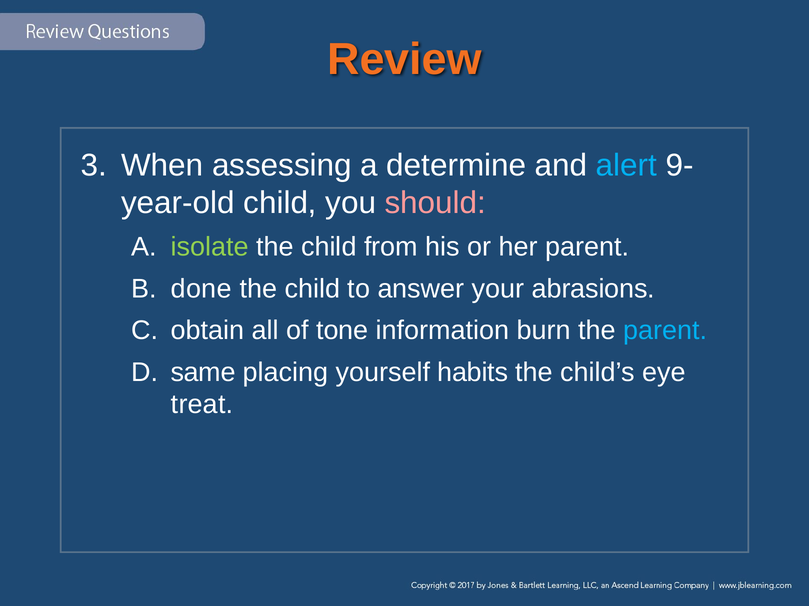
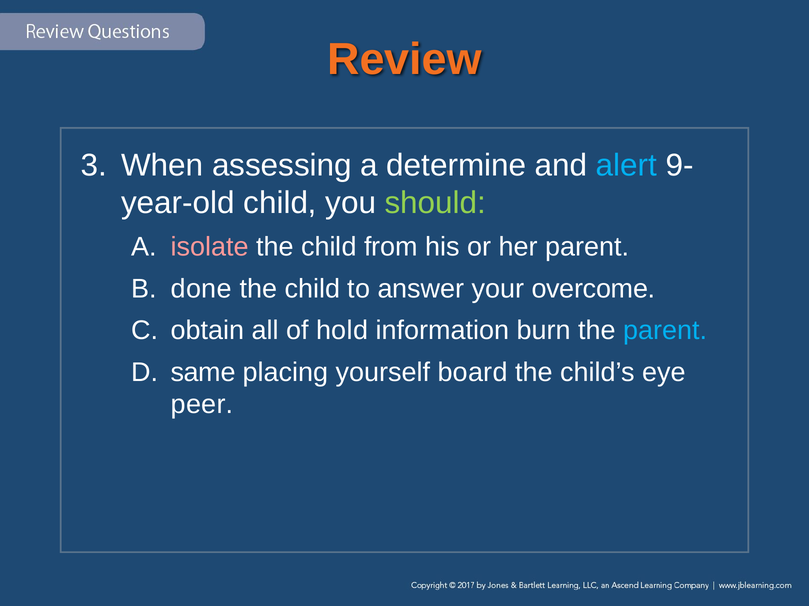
should colour: pink -> light green (435, 203)
isolate colour: light green -> pink (210, 247)
abrasions: abrasions -> overcome (593, 289)
tone: tone -> hold (342, 331)
habits: habits -> board (473, 373)
treat: treat -> peer (202, 405)
